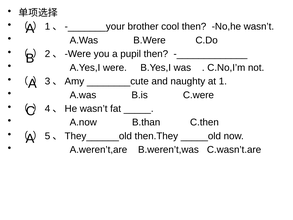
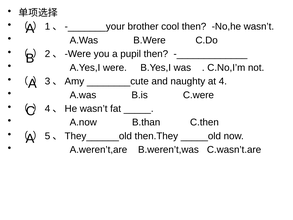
1: 1 -> 4 (223, 81)
